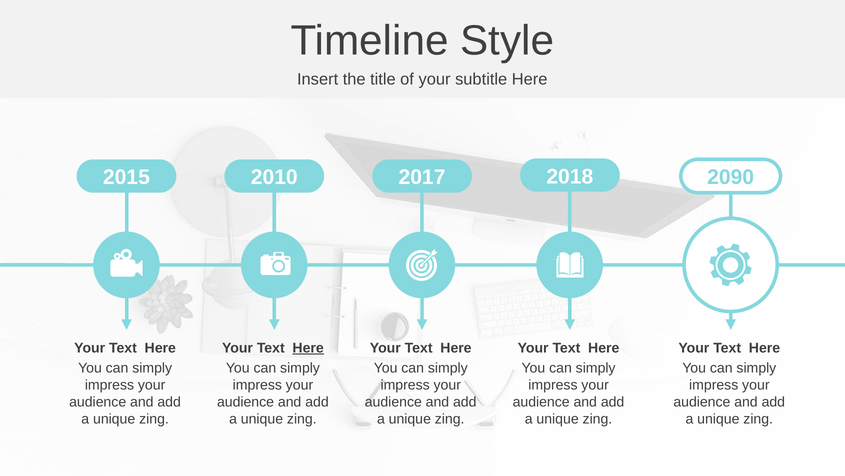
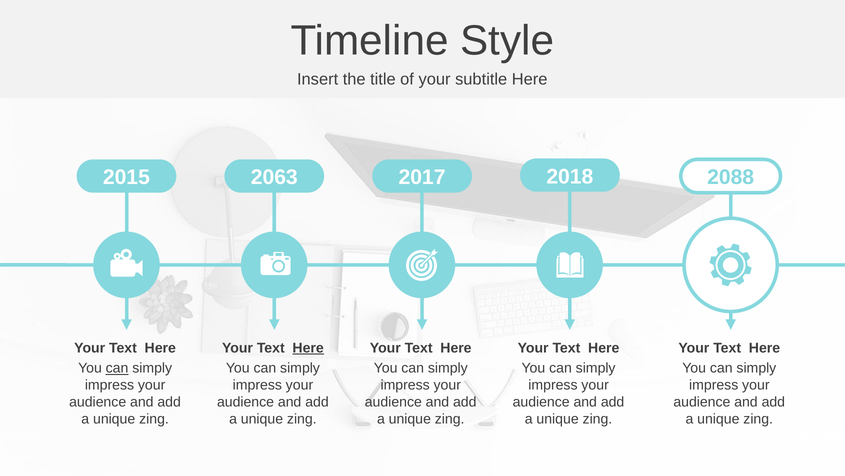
2010: 2010 -> 2063 (274, 177)
2090: 2090 -> 2088 (731, 177)
can underline: none -> present (117, 368)
